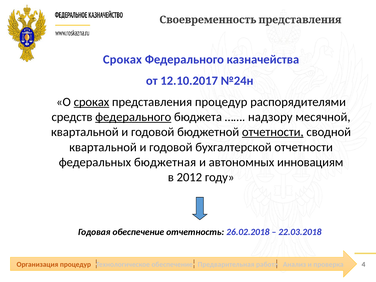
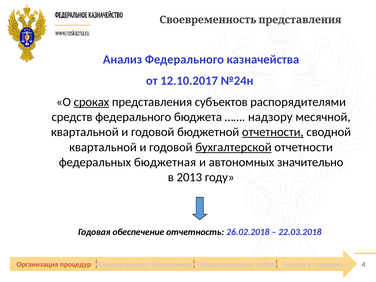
Сроках: Сроках -> Анализ (123, 59)
представления процедур: процедур -> субъектов (221, 102)
федерального underline: present -> none (133, 117)
бухгалтерской underline: none -> present (233, 147)
инновациям: инновациям -> значительно (310, 162)
2012: 2012 -> 2013 (189, 177)
